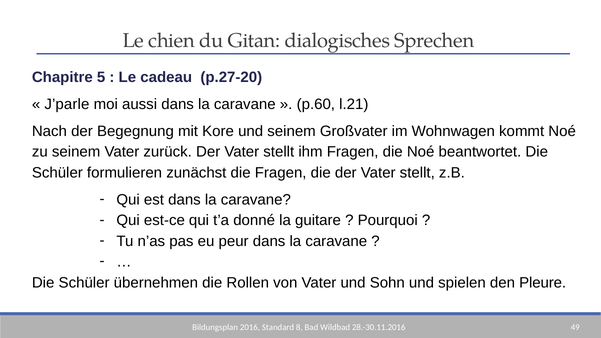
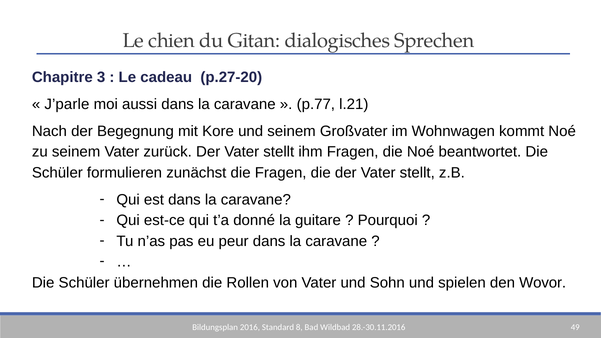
5: 5 -> 3 (101, 77)
p.60: p.60 -> p.77 (316, 104)
Pleure: Pleure -> Wovor (543, 283)
